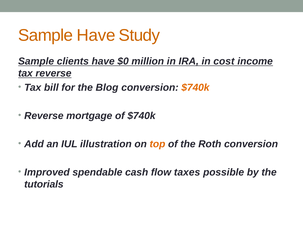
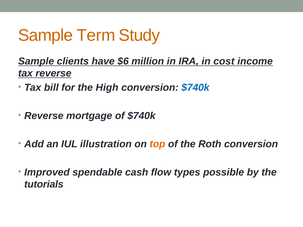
Sample Have: Have -> Term (96, 35)
$0: $0 -> $6 (123, 61)
Blog: Blog -> High (107, 88)
$740k colour: orange -> blue (195, 88)
taxes: taxes -> types (187, 172)
